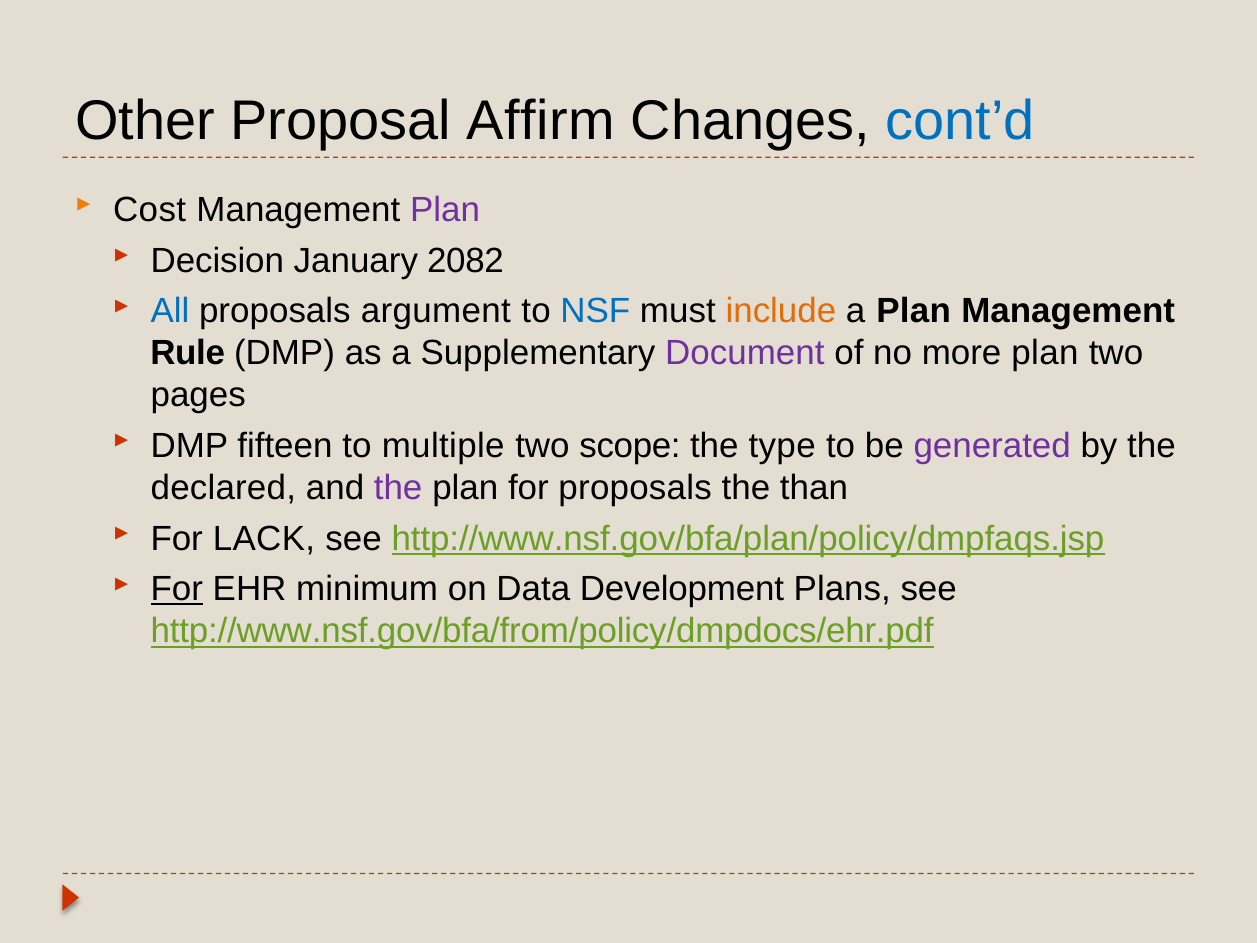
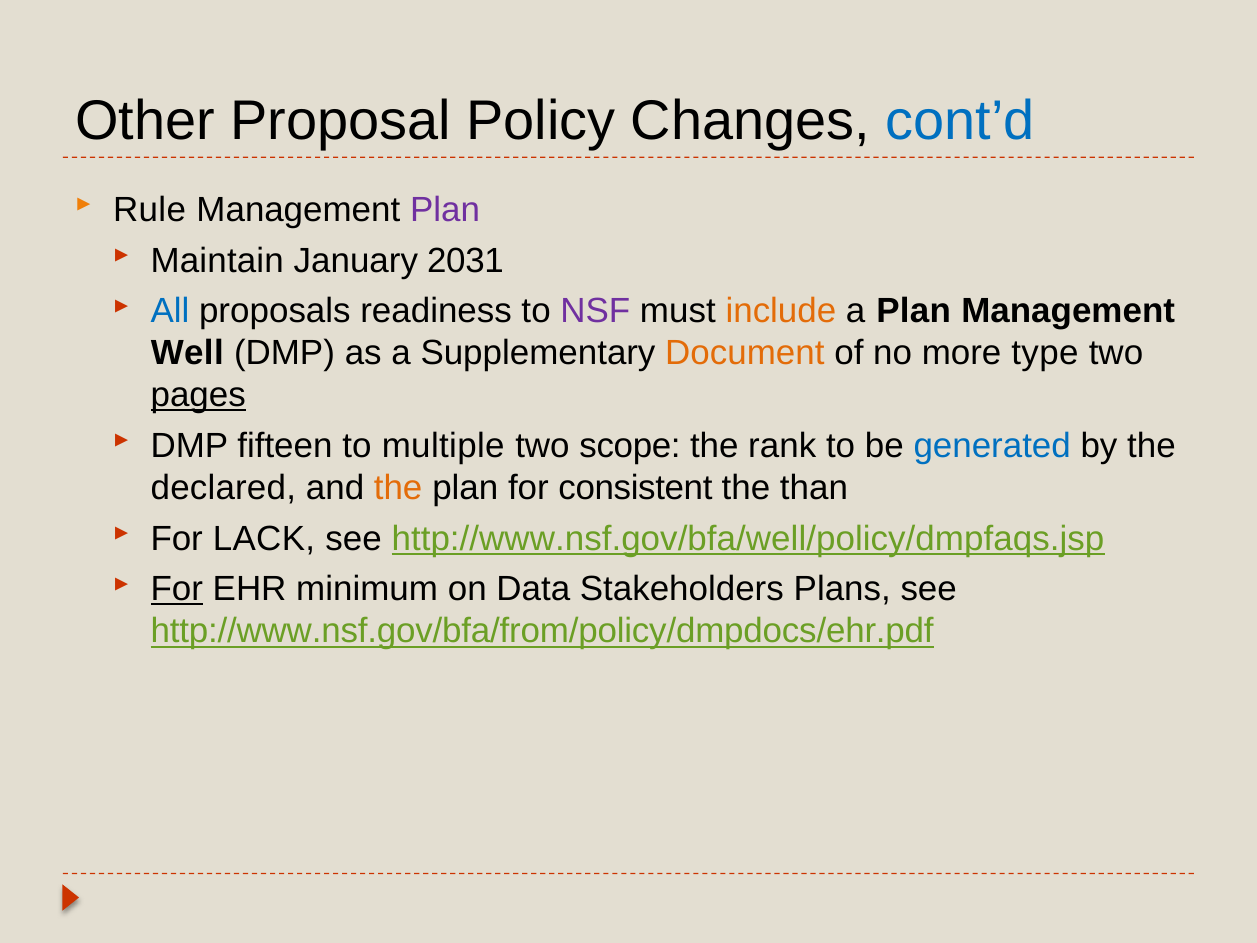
Affirm: Affirm -> Policy (541, 121)
Cost: Cost -> Rule (150, 210)
Decision: Decision -> Maintain (217, 261)
2082: 2082 -> 2031 (465, 261)
argument: argument -> readiness (436, 311)
NSF colour: blue -> purple (595, 311)
Rule: Rule -> Well (187, 353)
Document colour: purple -> orange (745, 353)
more plan: plan -> type (1045, 353)
pages underline: none -> present (198, 395)
type: type -> rank (782, 446)
generated colour: purple -> blue (992, 446)
the colour: purple -> orange (398, 488)
for proposals: proposals -> consistent (635, 488)
http://www.nsf.gov/bfa/plan/policy/dmpfaqs.jsp: http://www.nsf.gov/bfa/plan/policy/dmpfaqs.jsp -> http://www.nsf.gov/bfa/well/policy/dmpfaqs.jsp (748, 538)
Development: Development -> Stakeholders (682, 589)
